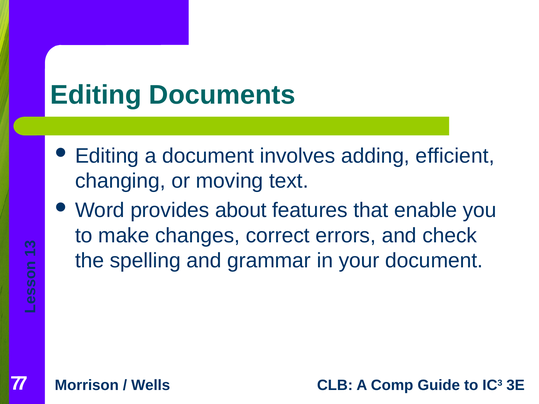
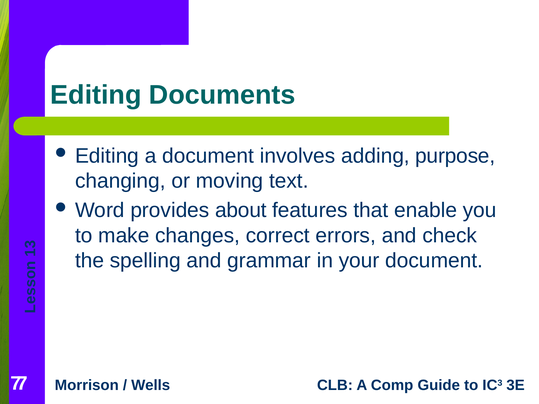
efficient: efficient -> purpose (455, 156)
